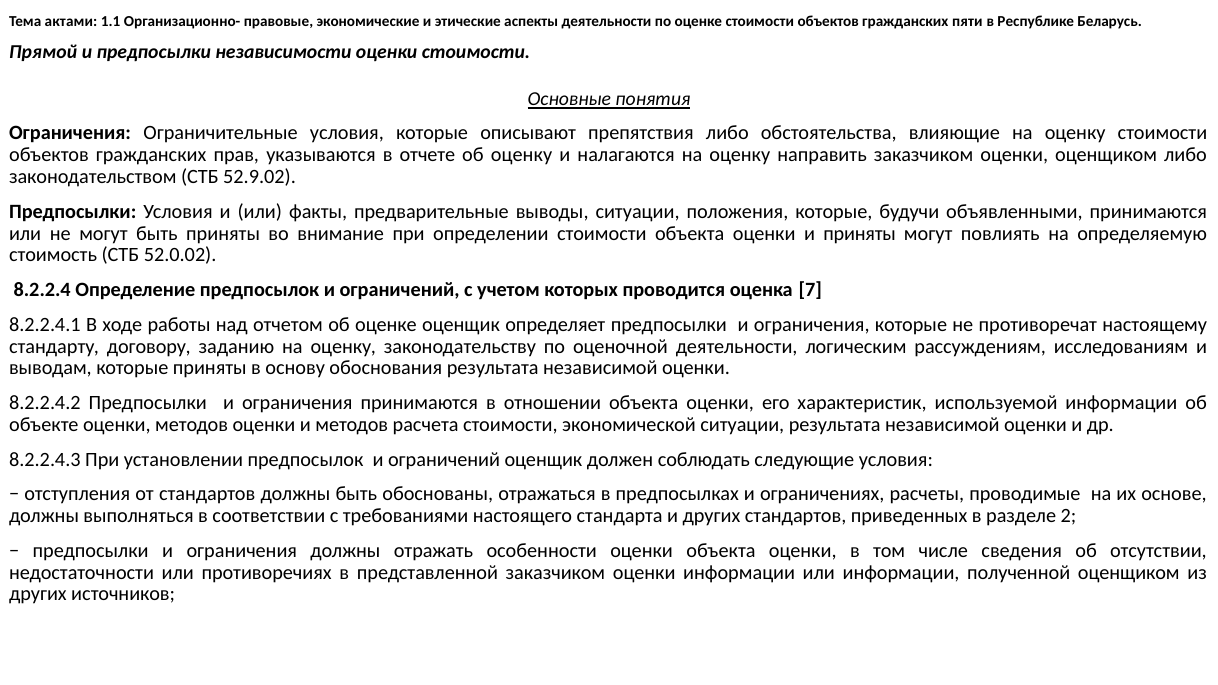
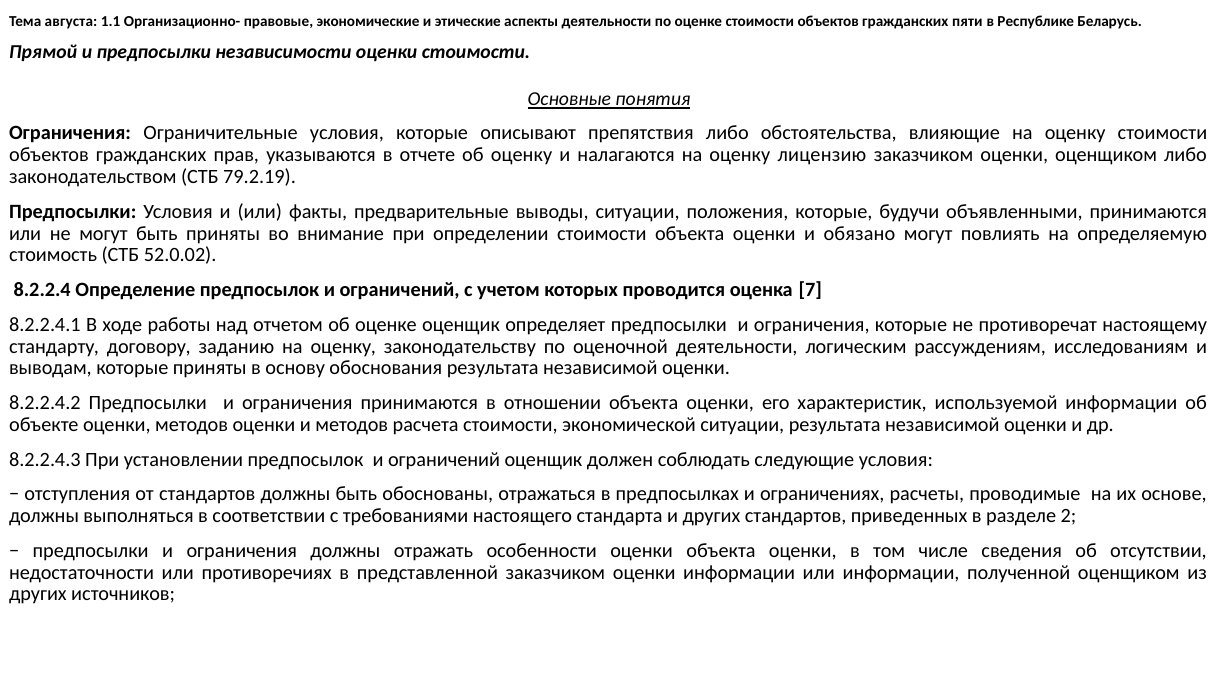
актами: актами -> августа (71, 21)
направить: направить -> лицензию (822, 155)
52.9.02: 52.9.02 -> 79.2.19 (260, 177)
и приняты: приняты -> обязано (859, 233)
